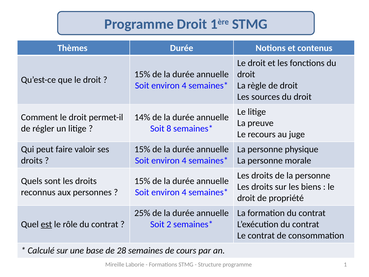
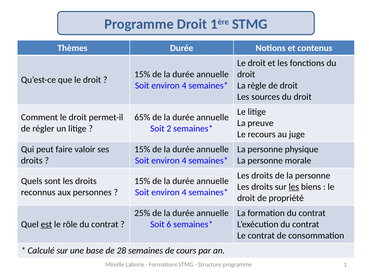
14%: 14% -> 65% (142, 117)
8: 8 -> 2 (169, 129)
les underline: none -> present (294, 187)
2: 2 -> 6 (169, 224)
